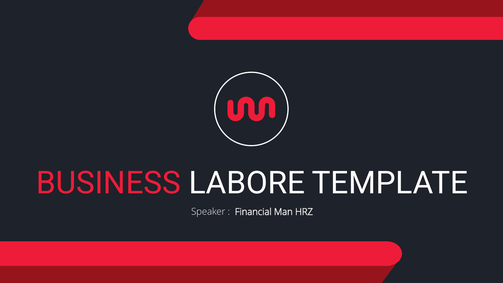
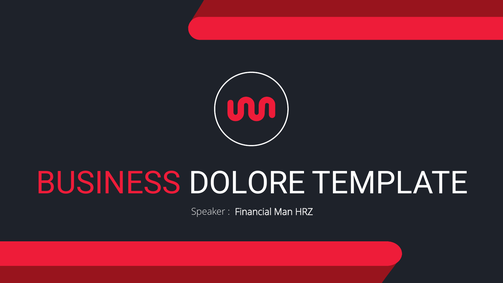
LABORE: LABORE -> DOLORE (247, 183)
